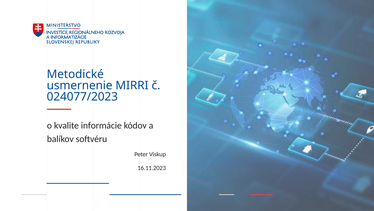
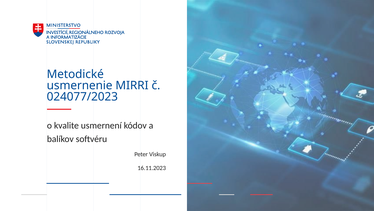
informácie: informácie -> usmernení (101, 125)
